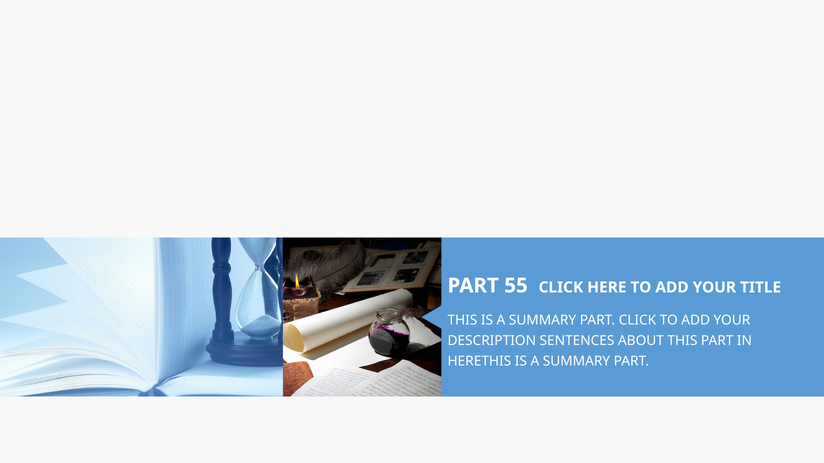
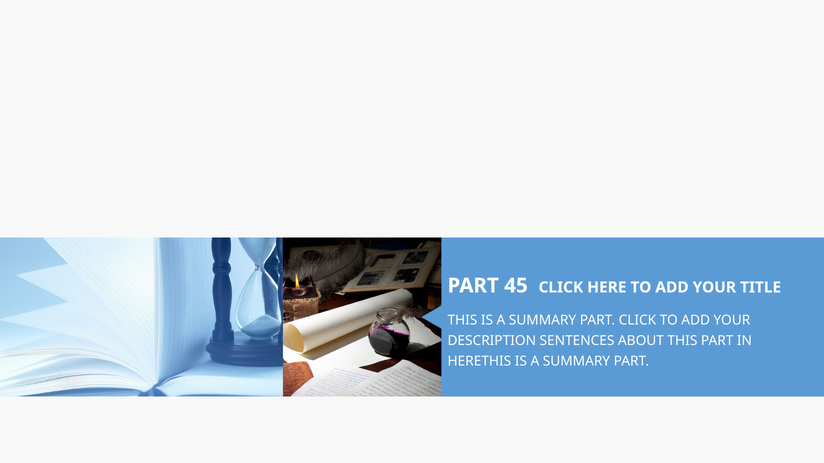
55: 55 -> 45 (516, 286)
